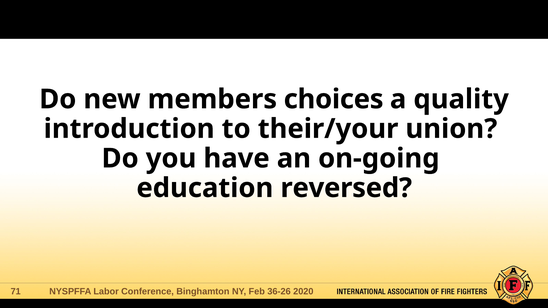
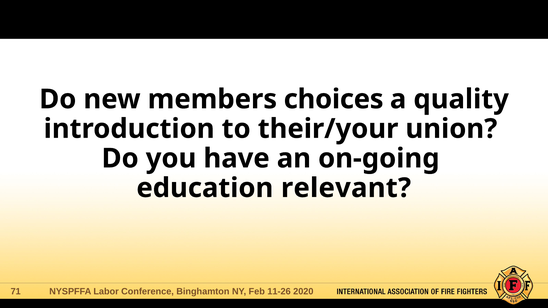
reversed: reversed -> relevant (346, 188)
36-26: 36-26 -> 11-26 (279, 292)
